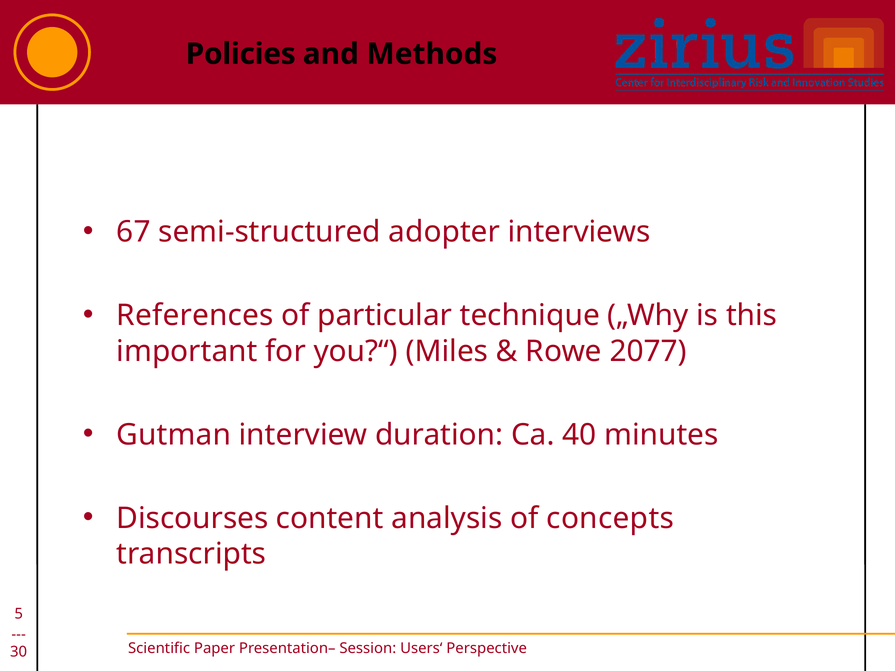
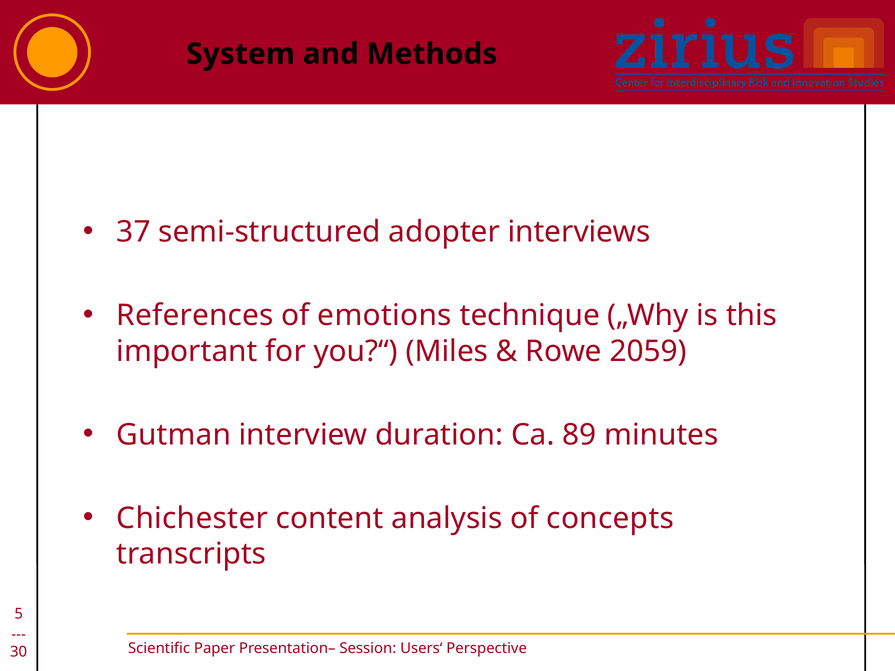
Policies: Policies -> System (241, 54)
67: 67 -> 37 (134, 232)
particular: particular -> emotions (385, 316)
2077: 2077 -> 2059 (648, 351)
40: 40 -> 89 (579, 435)
Discourses: Discourses -> Chichester (192, 518)
